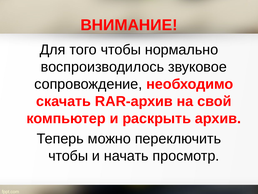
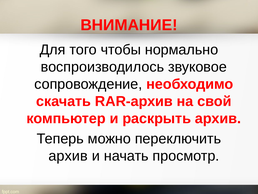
чтобы: чтобы -> архив (68, 156)
